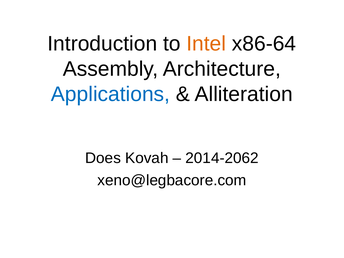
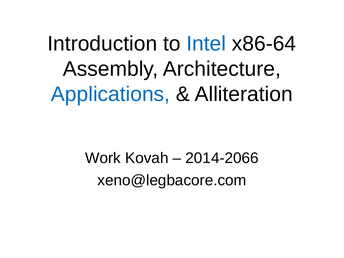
Intel colour: orange -> blue (206, 44)
Does: Does -> Work (103, 158)
2014-2062: 2014-2062 -> 2014-2066 (222, 158)
